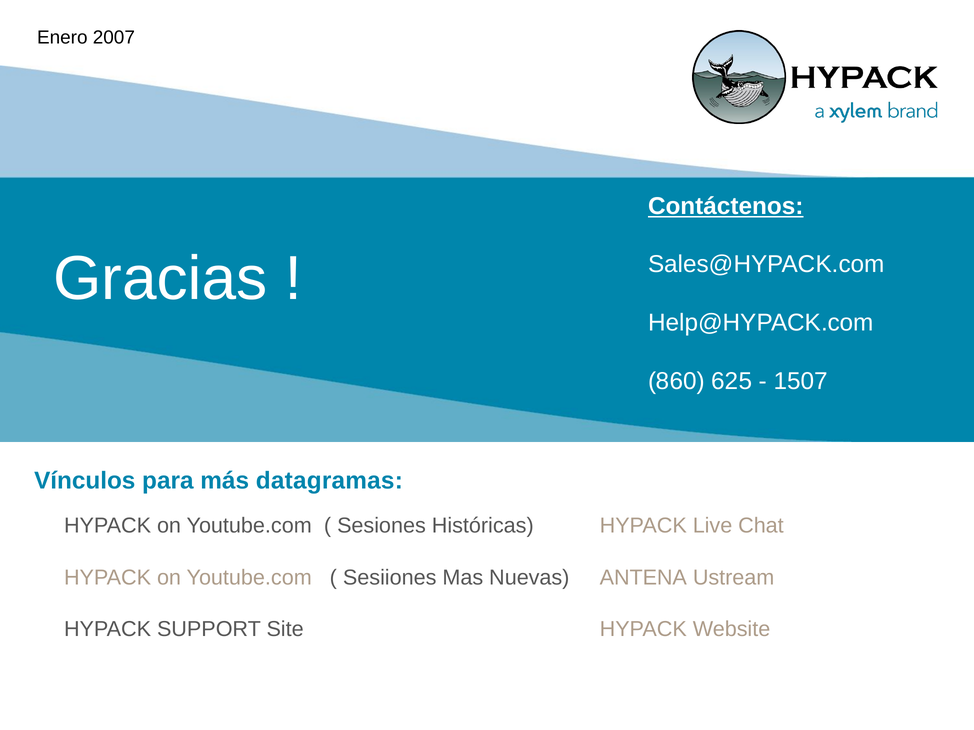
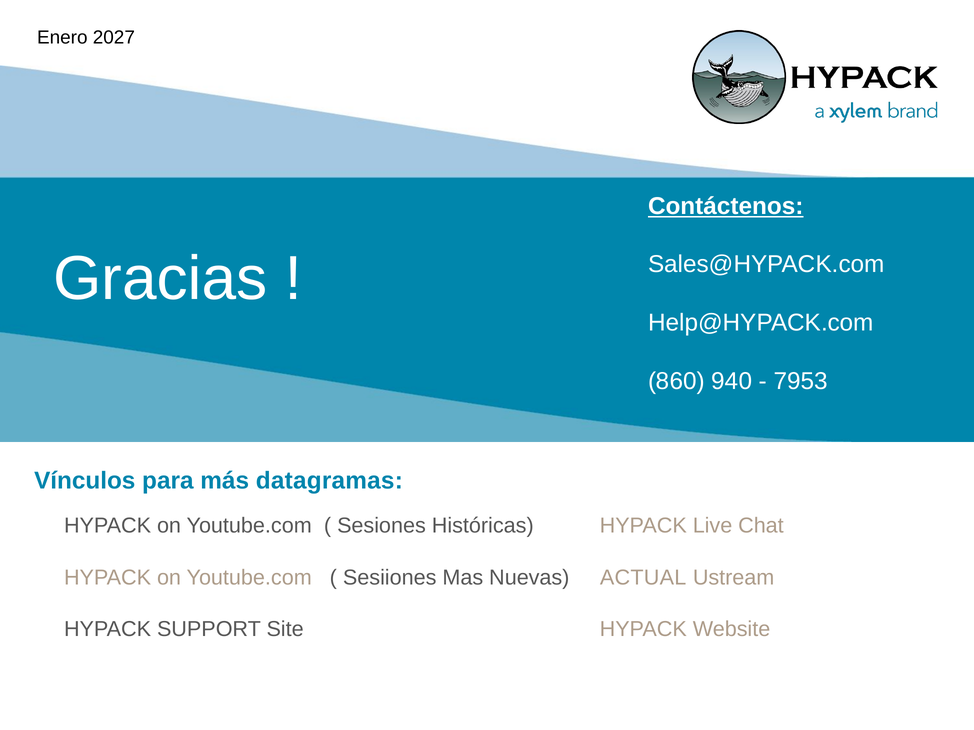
2007: 2007 -> 2027 (114, 38)
625: 625 -> 940 (732, 381)
1507: 1507 -> 7953 (801, 381)
ANTENA: ANTENA -> ACTUAL (643, 578)
